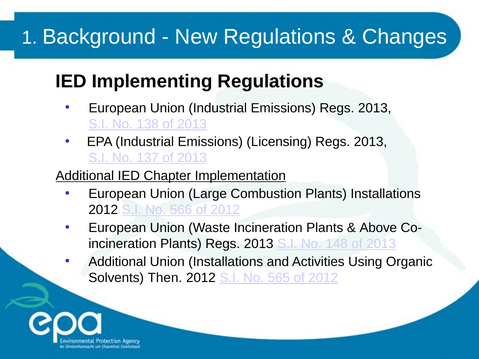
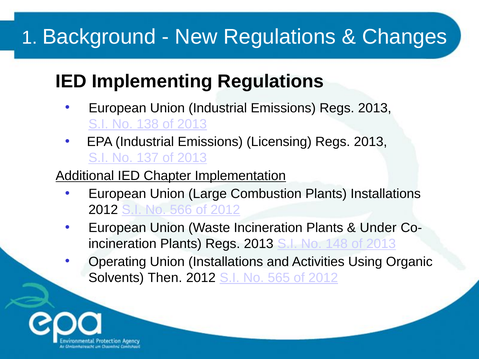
Above: Above -> Under (378, 228)
Additional: Additional -> Operating (117, 262)
